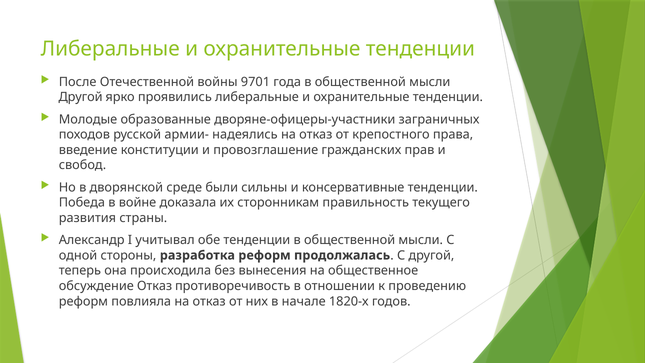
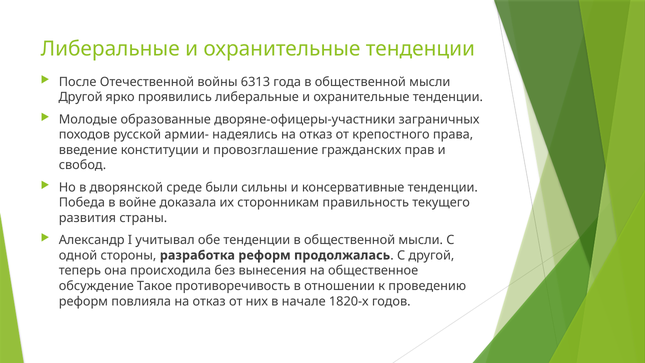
9701: 9701 -> 6313 (255, 82)
обсуждение Отказ: Отказ -> Такое (155, 286)
